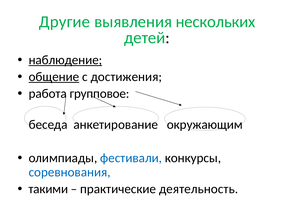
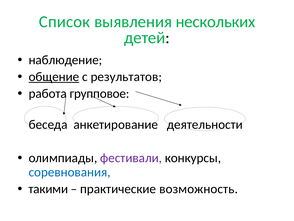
Другие: Другие -> Список (65, 22)
наблюдение underline: present -> none (65, 60)
достижения: достижения -> результатов (126, 77)
окружающим: окружающим -> деятельности (205, 124)
фестивали colour: blue -> purple (131, 158)
деятельность: деятельность -> возможность (199, 189)
